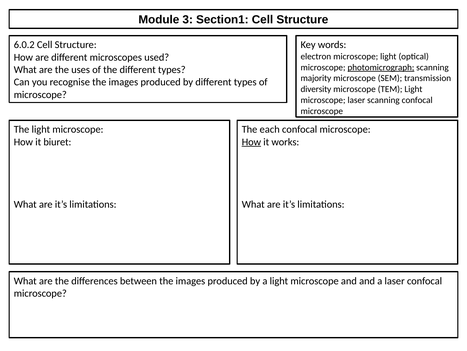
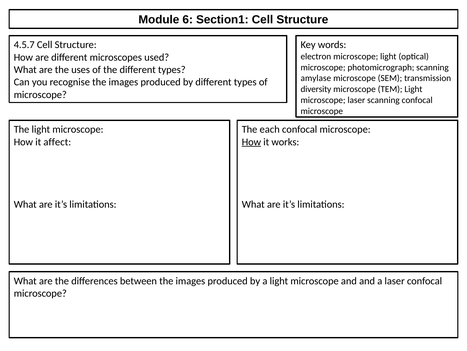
3: 3 -> 6 (188, 20)
6.0.2: 6.0.2 -> 4.5.7 (24, 45)
photomicrograph underline: present -> none (381, 67)
majority: majority -> amylase (316, 78)
biuret: biuret -> affect (57, 142)
